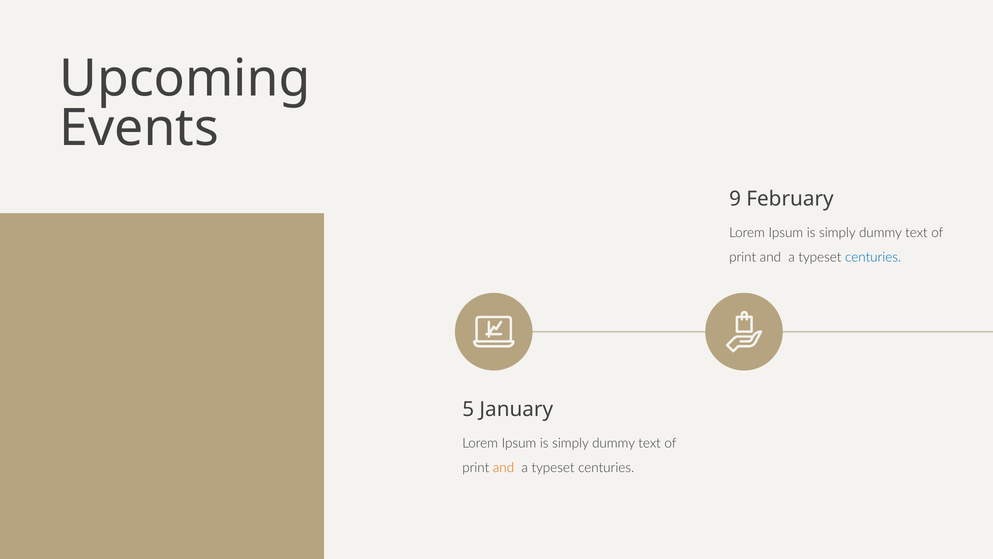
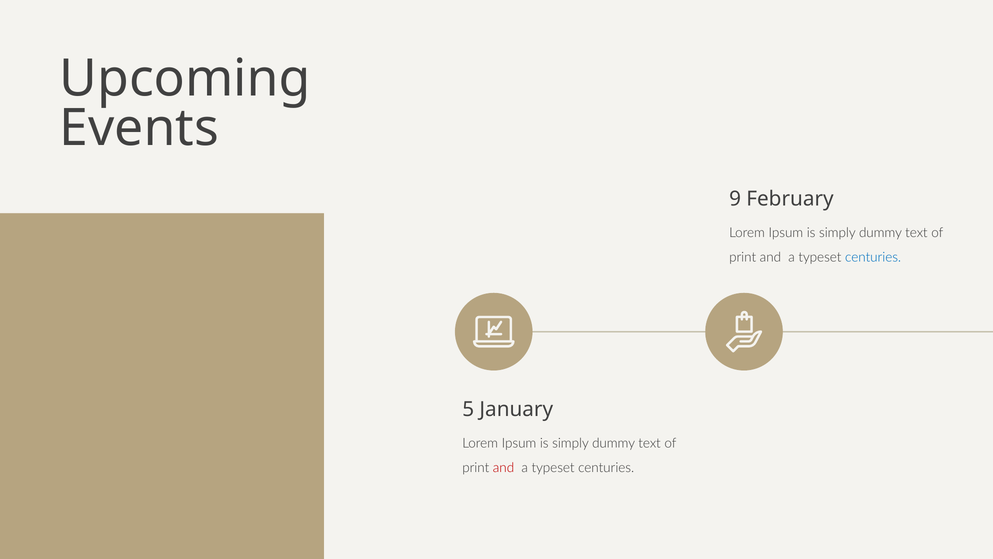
and colour: orange -> red (504, 467)
